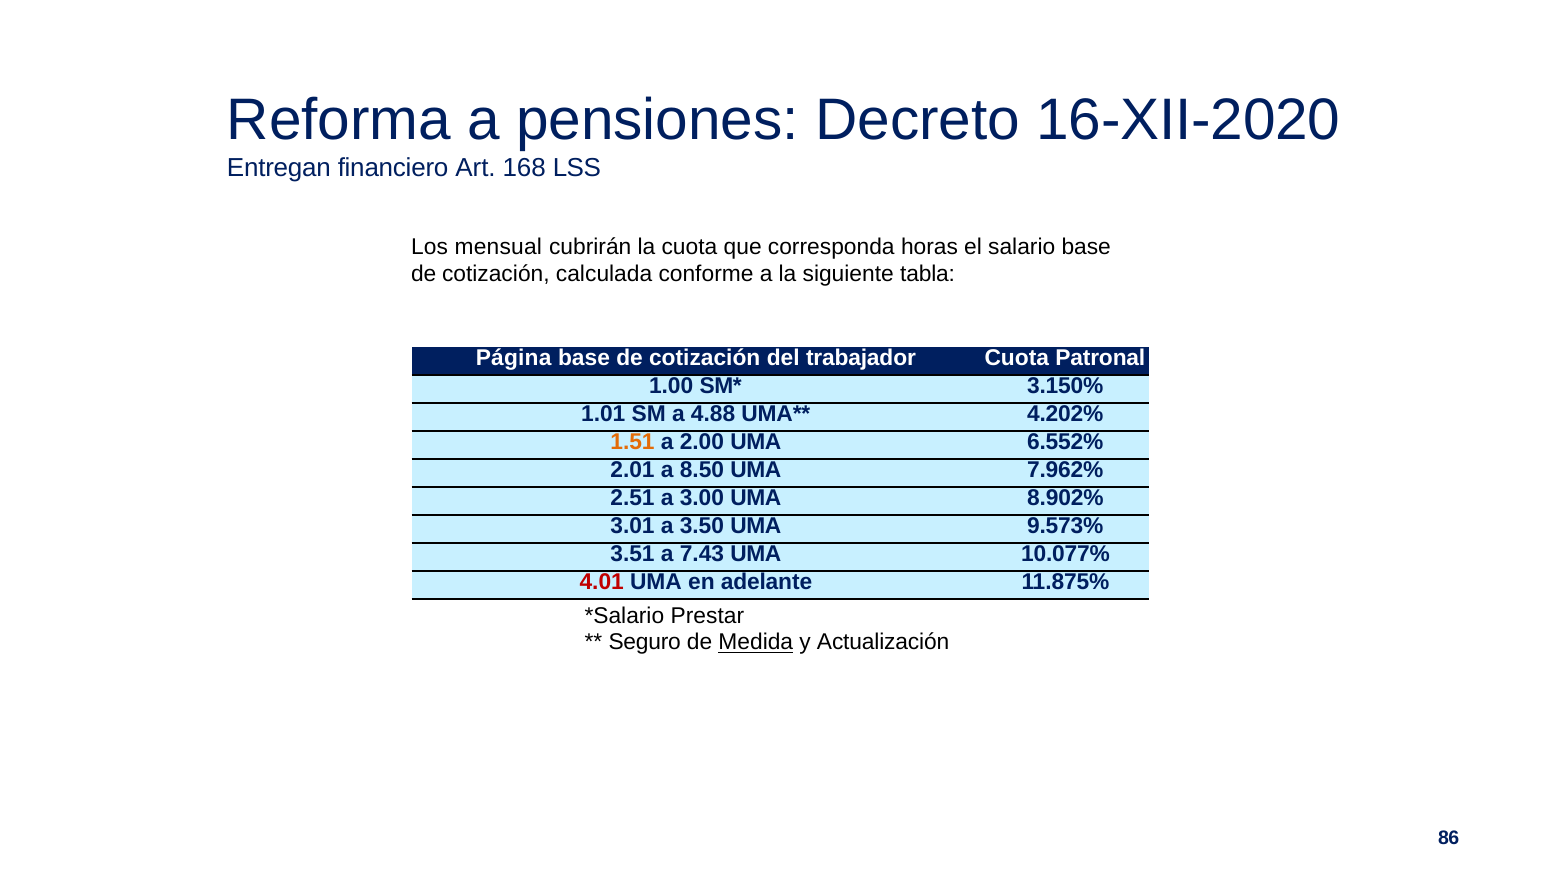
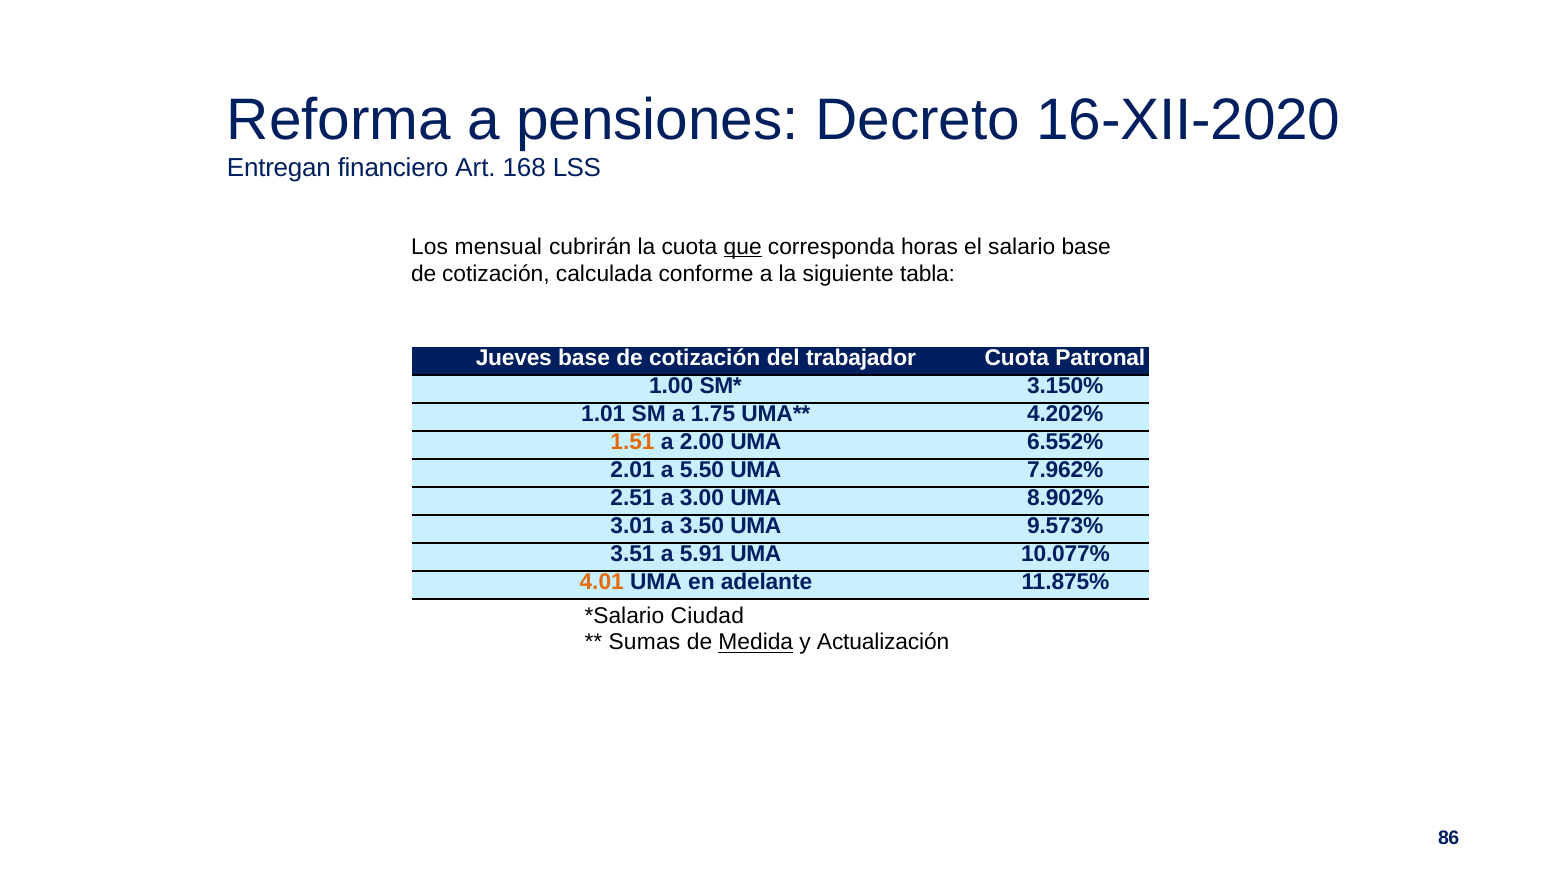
que underline: none -> present (743, 247)
Página: Página -> Jueves (514, 358)
4.88: 4.88 -> 1.75 (713, 414)
8.50: 8.50 -> 5.50 (702, 470)
7.43: 7.43 -> 5.91 (702, 554)
4.01 colour: red -> orange (602, 582)
Prestar: Prestar -> Ciudad (707, 616)
Seguro: Seguro -> Sumas (644, 643)
